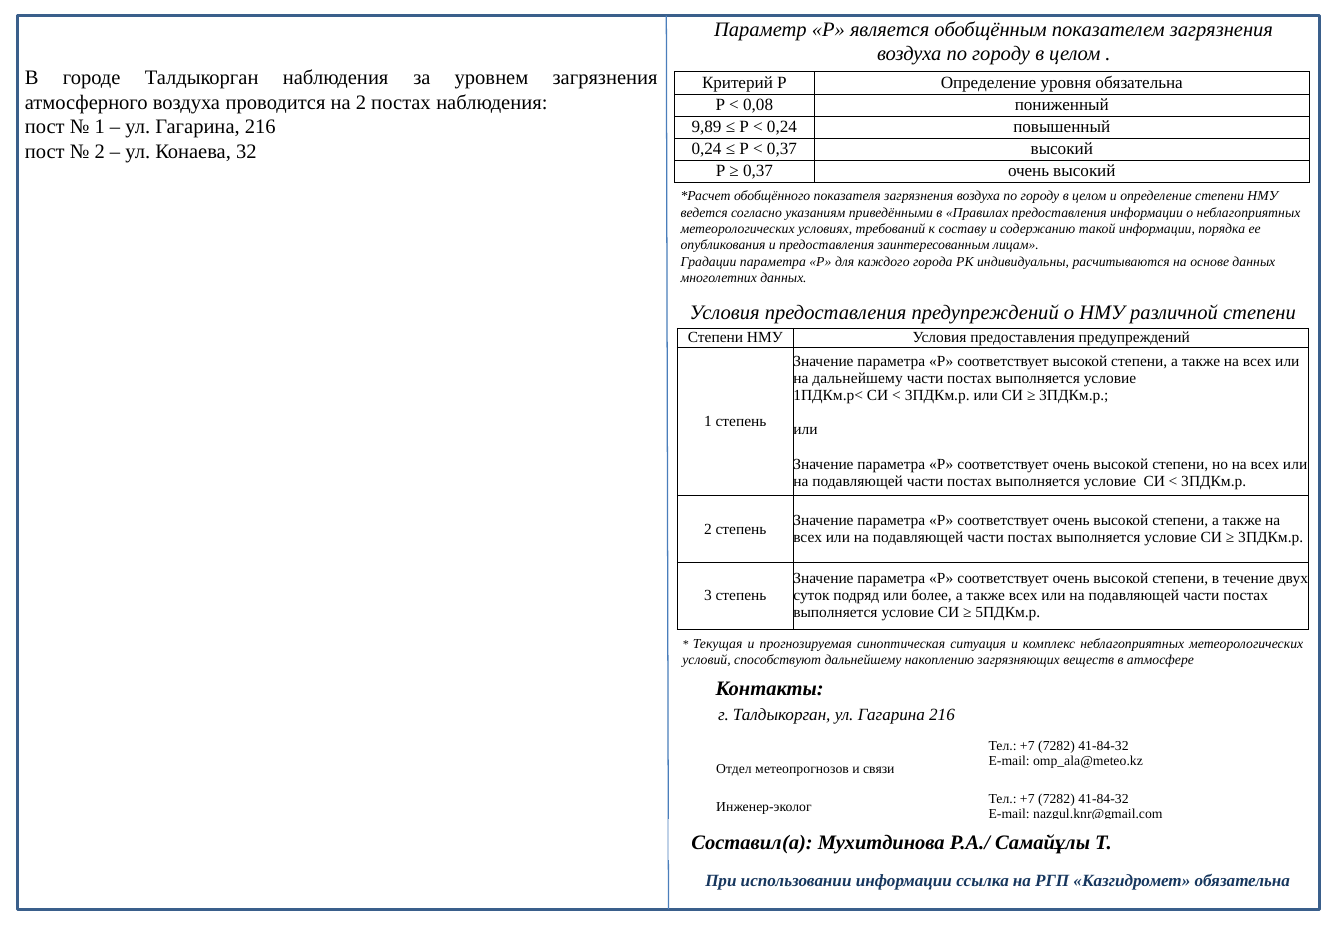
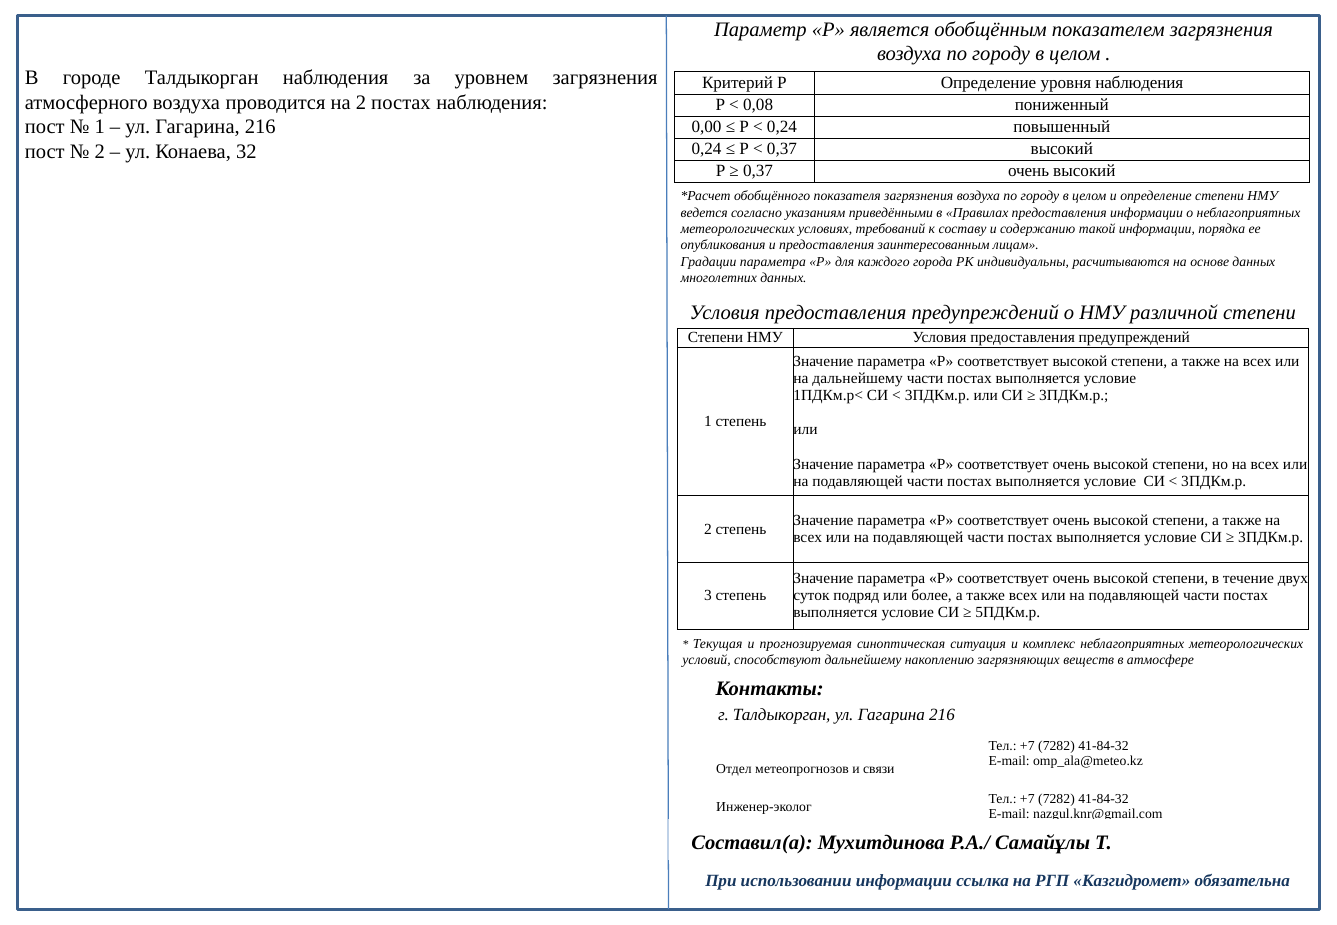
уровня обязательна: обязательна -> наблюдения (1139, 83)
9,89: 9,89 -> 0,00 (707, 127)
